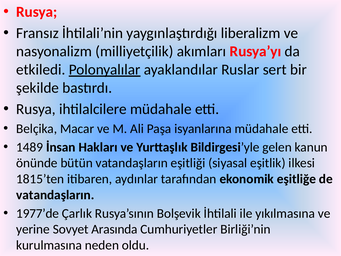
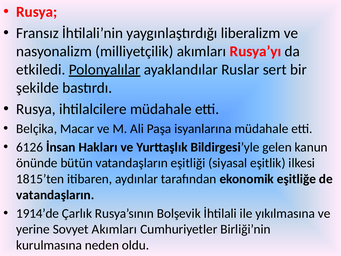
1489: 1489 -> 6126 (30, 147)
1977’de: 1977’de -> 1914’de (38, 213)
Sovyet Arasında: Arasında -> Akımları (114, 229)
